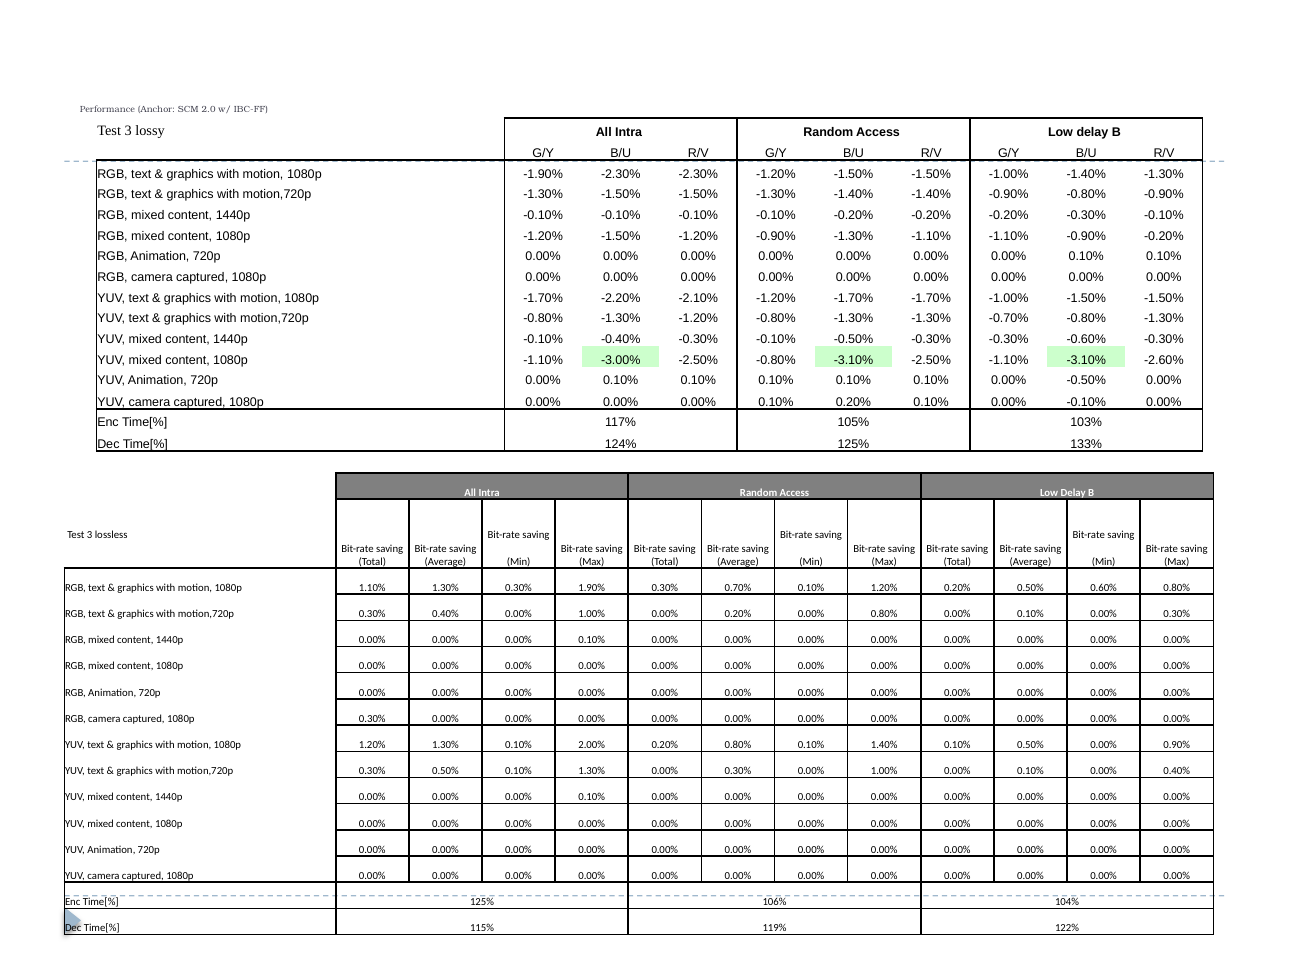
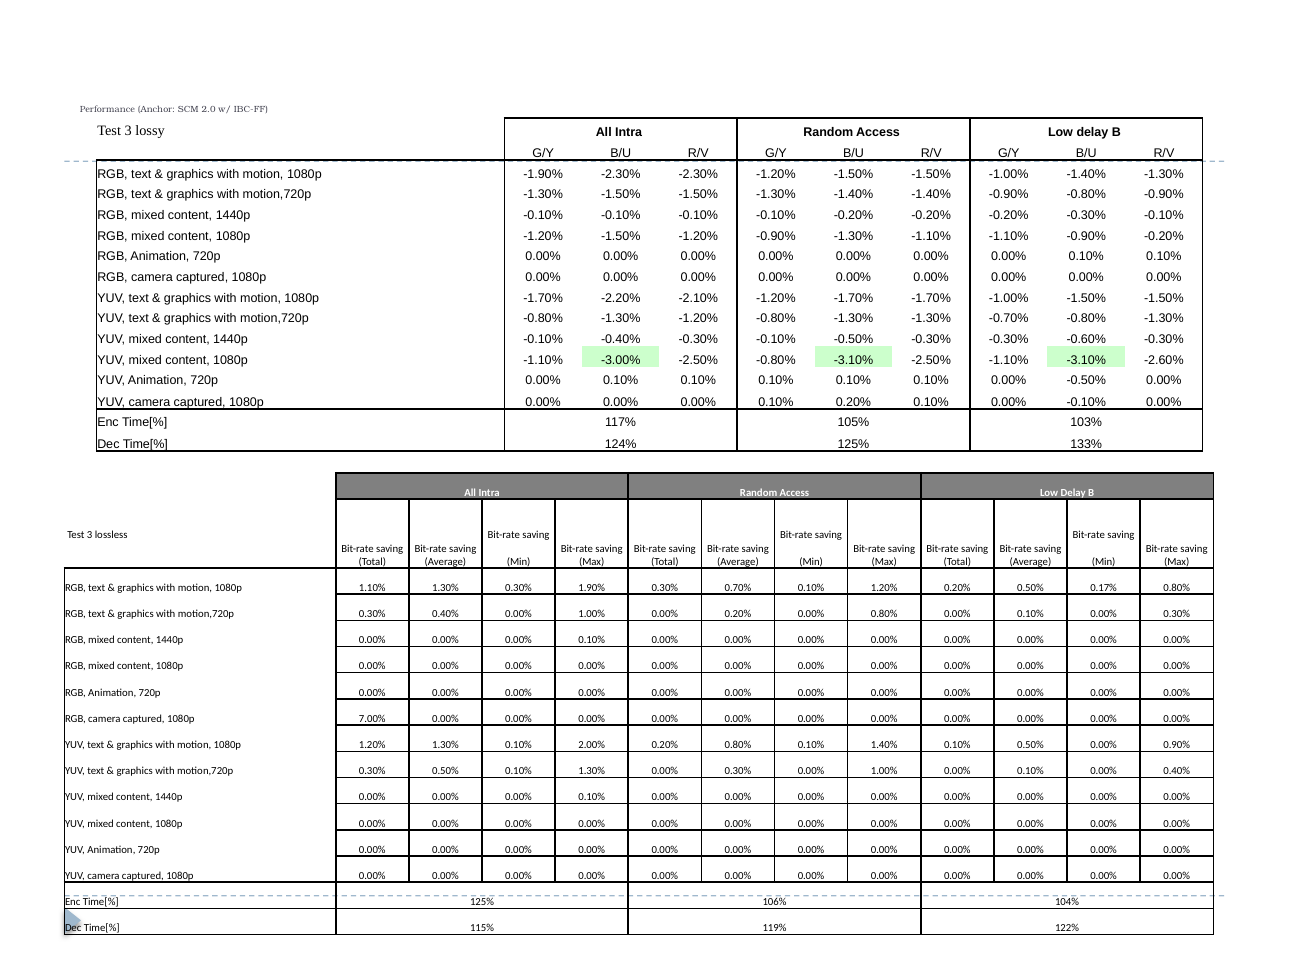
0.60%: 0.60% -> 0.17% (1104, 588)
1080p 0.30%: 0.30% -> 7.00% (372, 719)
